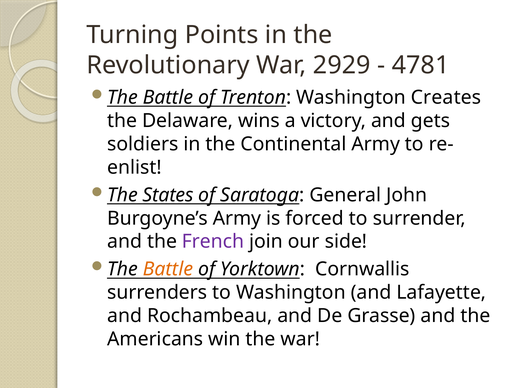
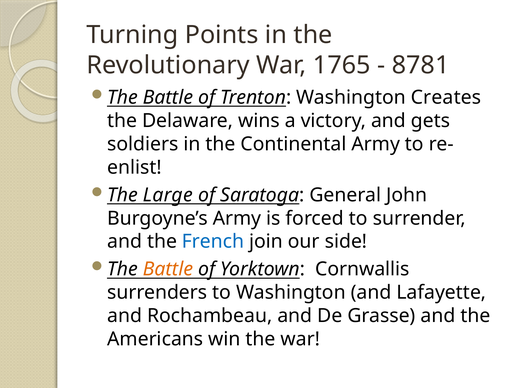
2929: 2929 -> 1765 (342, 65)
4781: 4781 -> 8781 (421, 65)
States: States -> Large (168, 195)
French colour: purple -> blue (213, 242)
